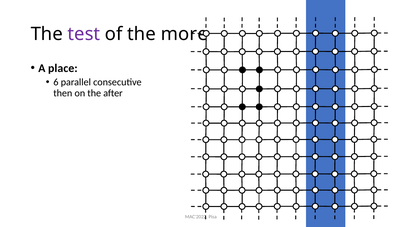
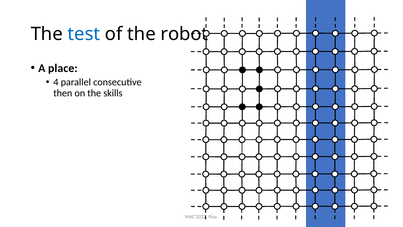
test colour: purple -> blue (84, 34)
more: more -> robot (184, 34)
6: 6 -> 4 (56, 82)
after: after -> skills (113, 93)
